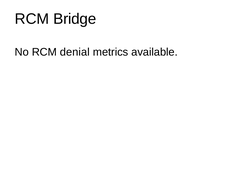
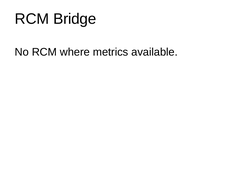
denial: denial -> where (75, 52)
